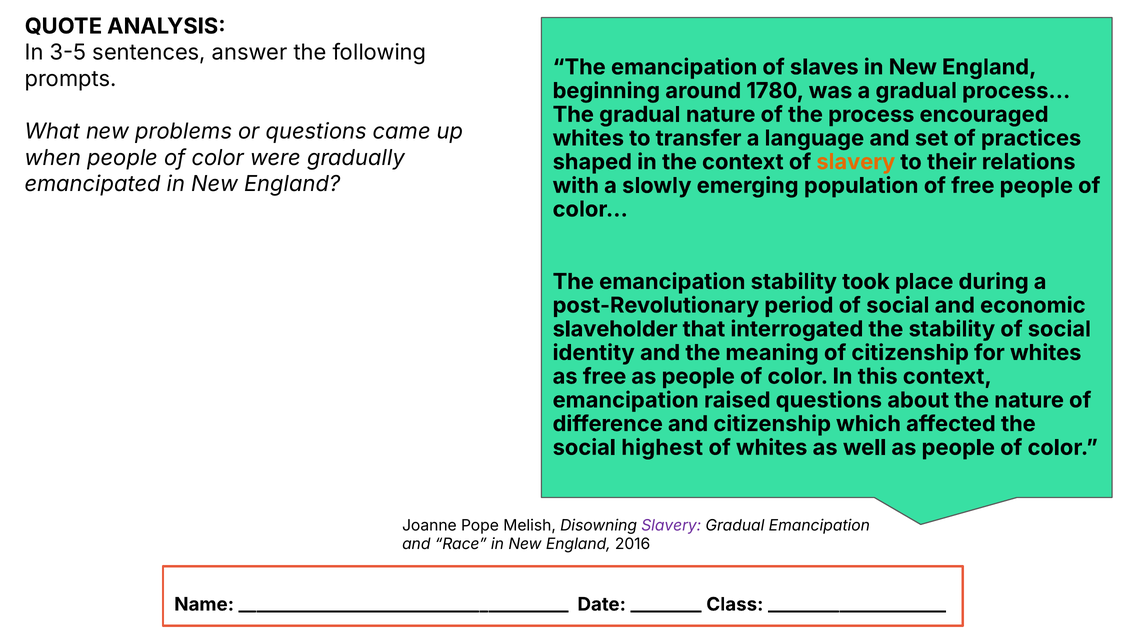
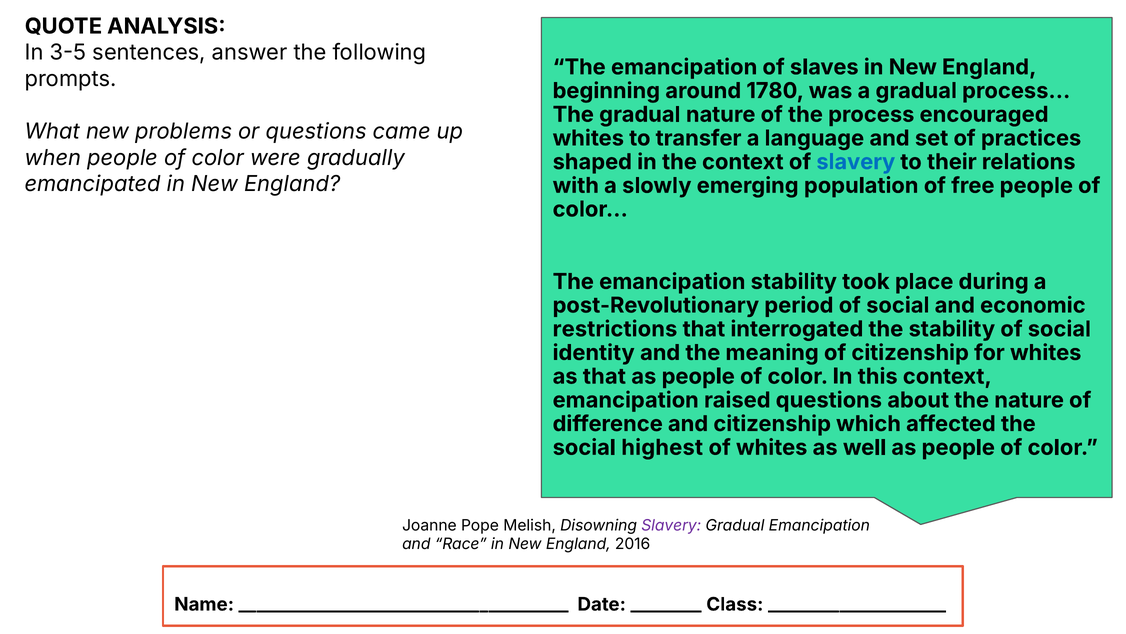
slavery colour: orange -> blue (856, 162)
slaveholder: slaveholder -> restrictions (615, 329)
as free: free -> that (604, 376)
